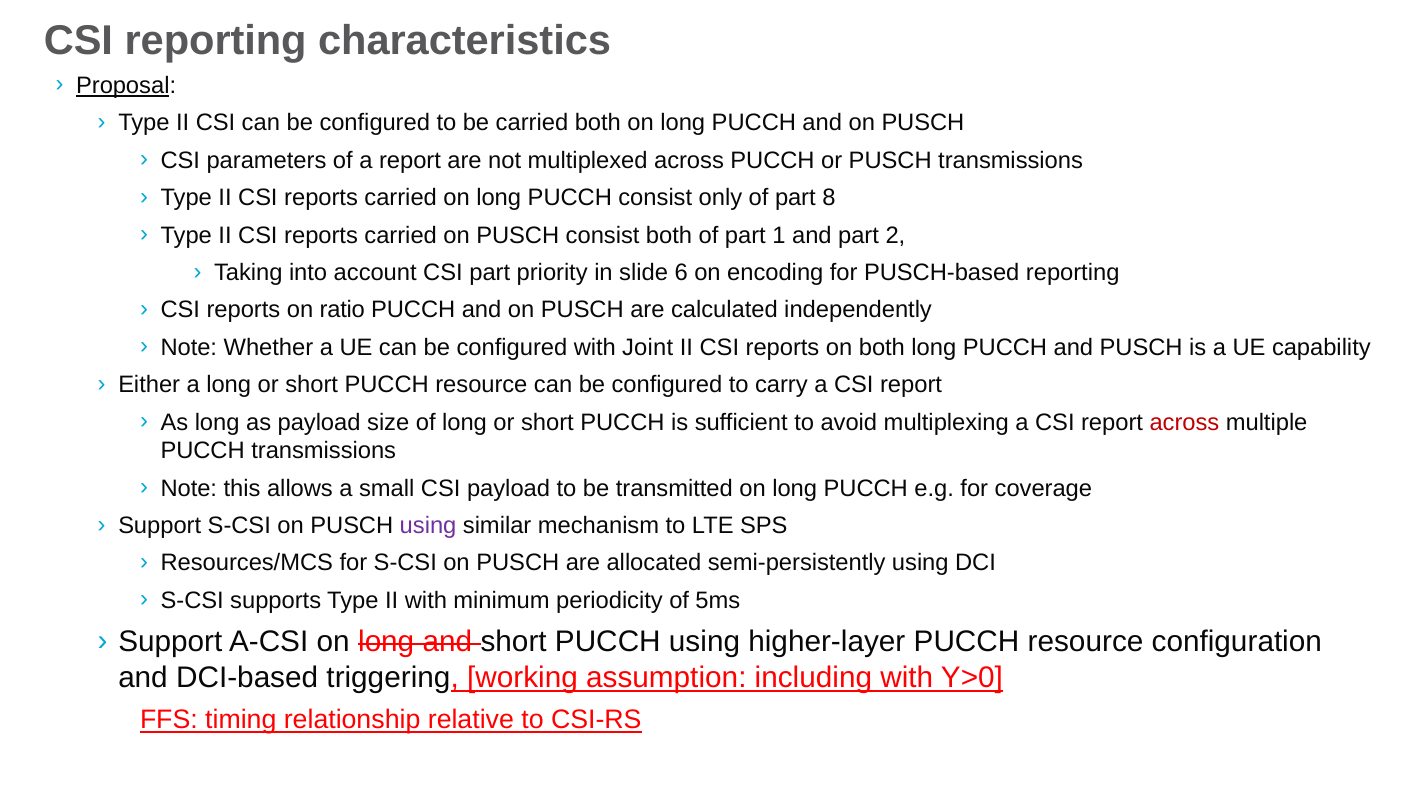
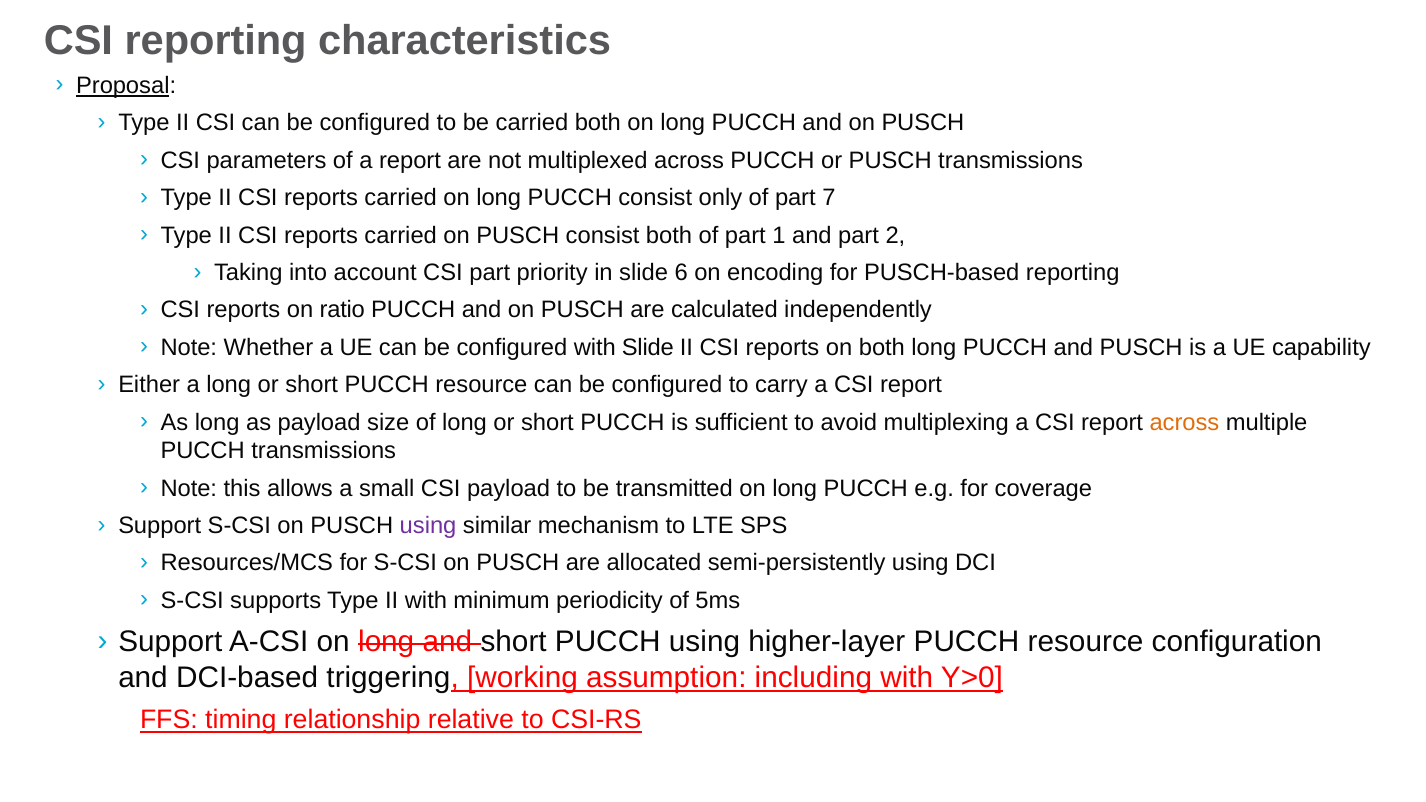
8: 8 -> 7 (829, 198)
with Joint: Joint -> Slide (648, 347)
across colour: red -> orange (1184, 422)
